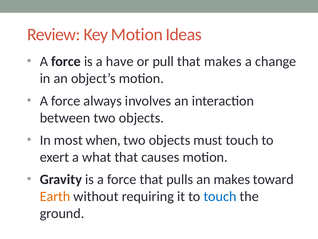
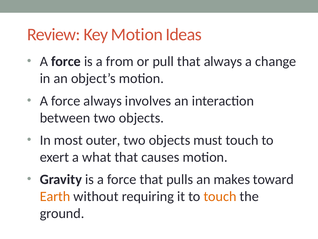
have: have -> from (120, 61)
that makes: makes -> always (223, 61)
when: when -> outer (103, 140)
touch colour: blue -> orange (220, 196)
